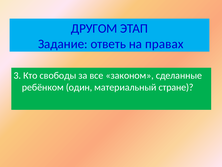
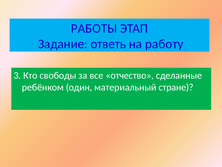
ДРУГОМ: ДРУГОМ -> РАБОТЫ (94, 28)
правах: правах -> работу (164, 44)
законом: законом -> отчество (130, 75)
